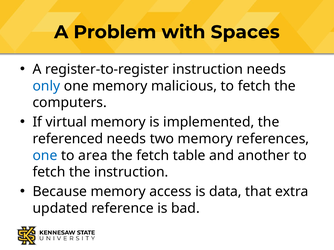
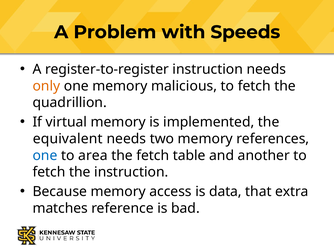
Spaces: Spaces -> Speeds (245, 32)
only colour: blue -> orange (46, 86)
computers: computers -> quadrillion (70, 103)
referenced: referenced -> equivalent (68, 139)
updated: updated -> matches (60, 209)
